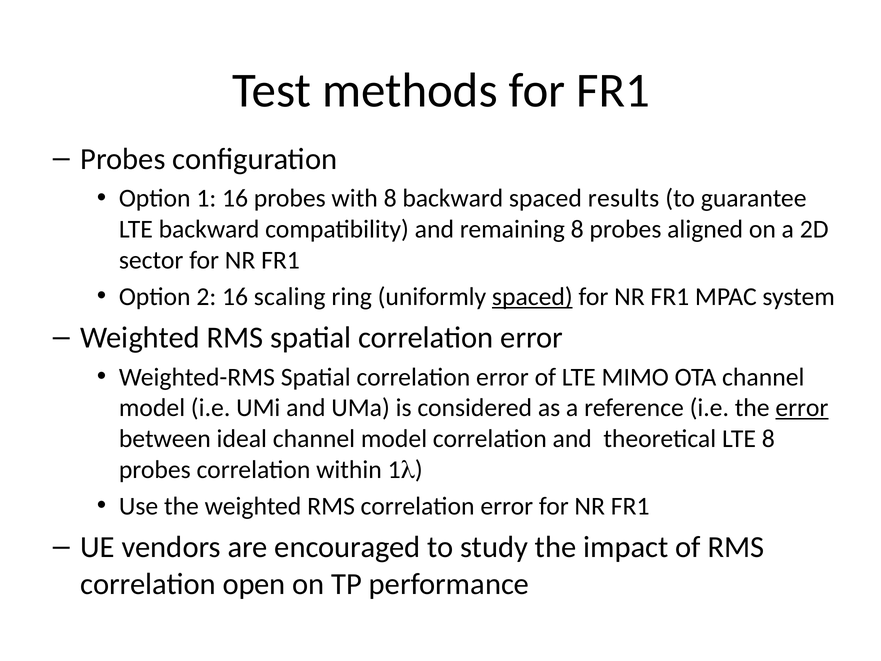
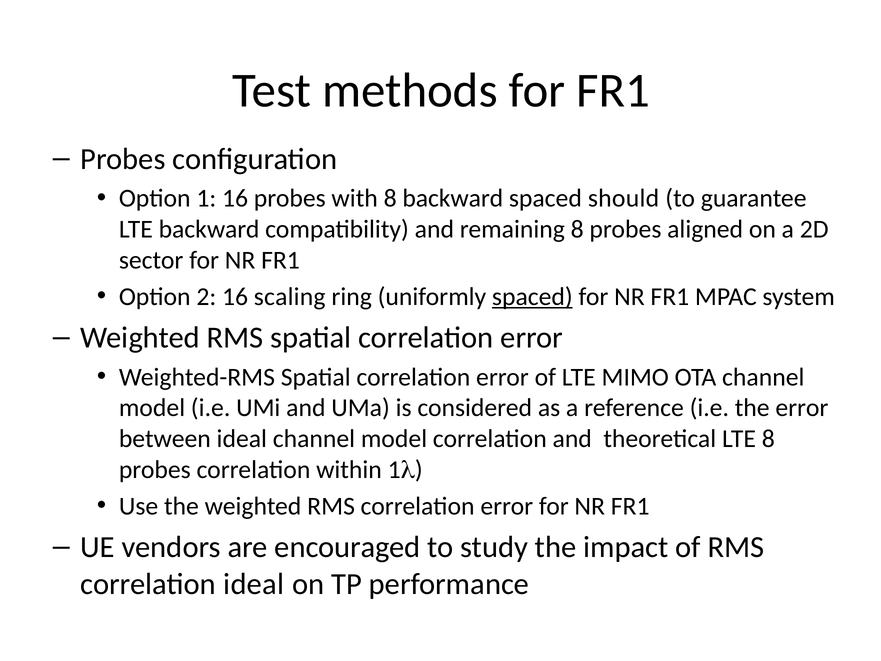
results: results -> should (624, 198)
error underline: present -> none (802, 408)
correlation open: open -> ideal (254, 584)
